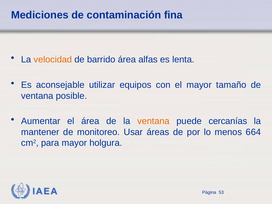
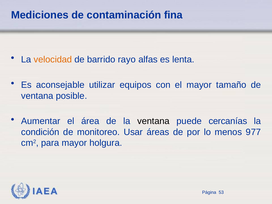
barrido área: área -> rayo (127, 60)
ventana colour: orange -> black (153, 121)
mantener: mantener -> condición (40, 132)
664: 664 -> 977 (253, 132)
